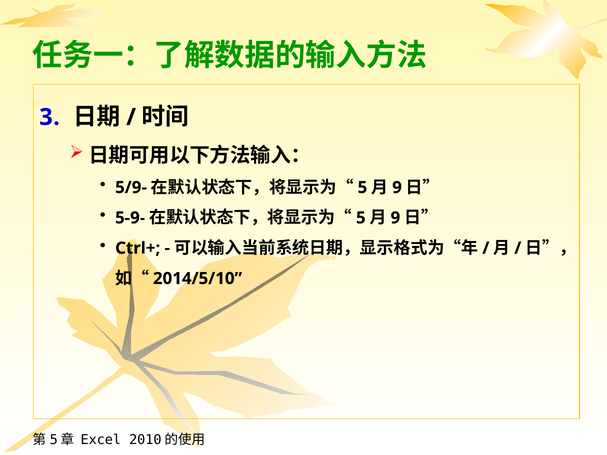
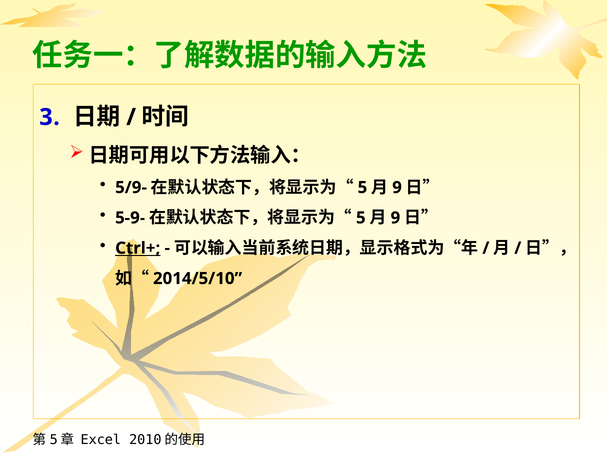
Ctrl+ underline: none -> present (138, 248)
